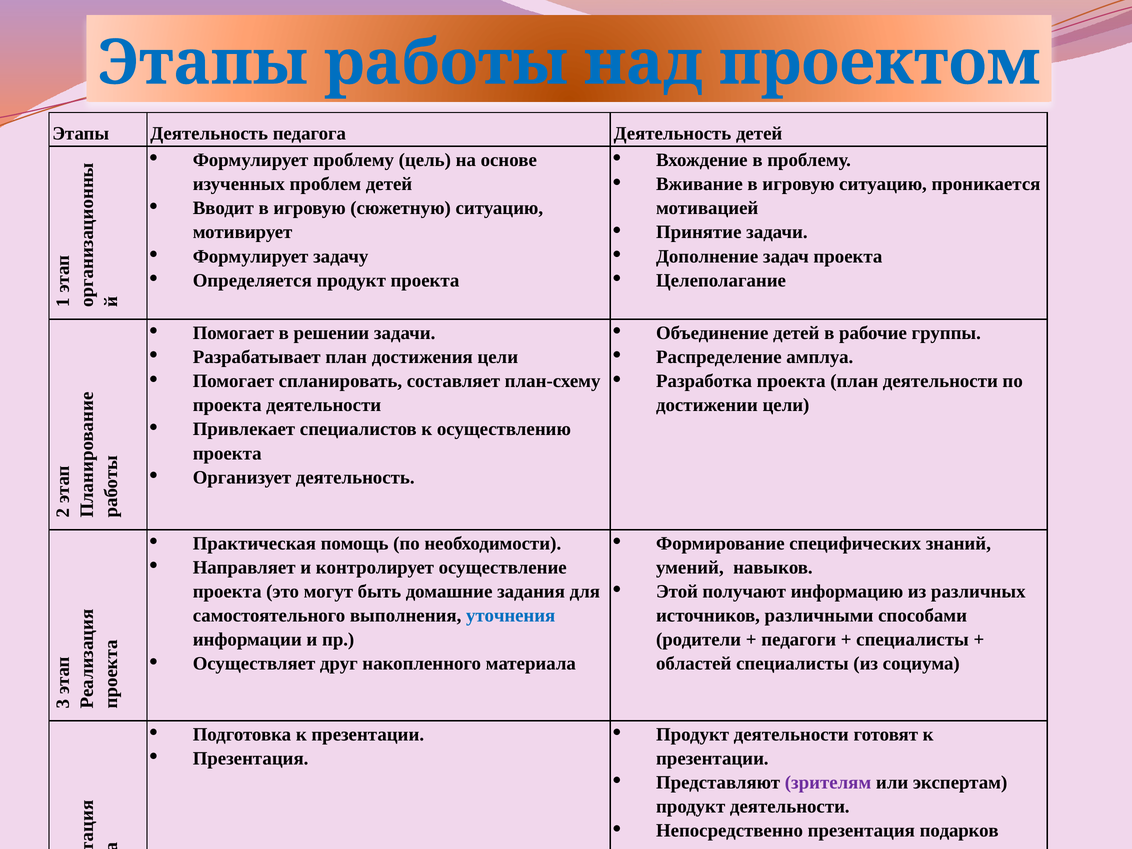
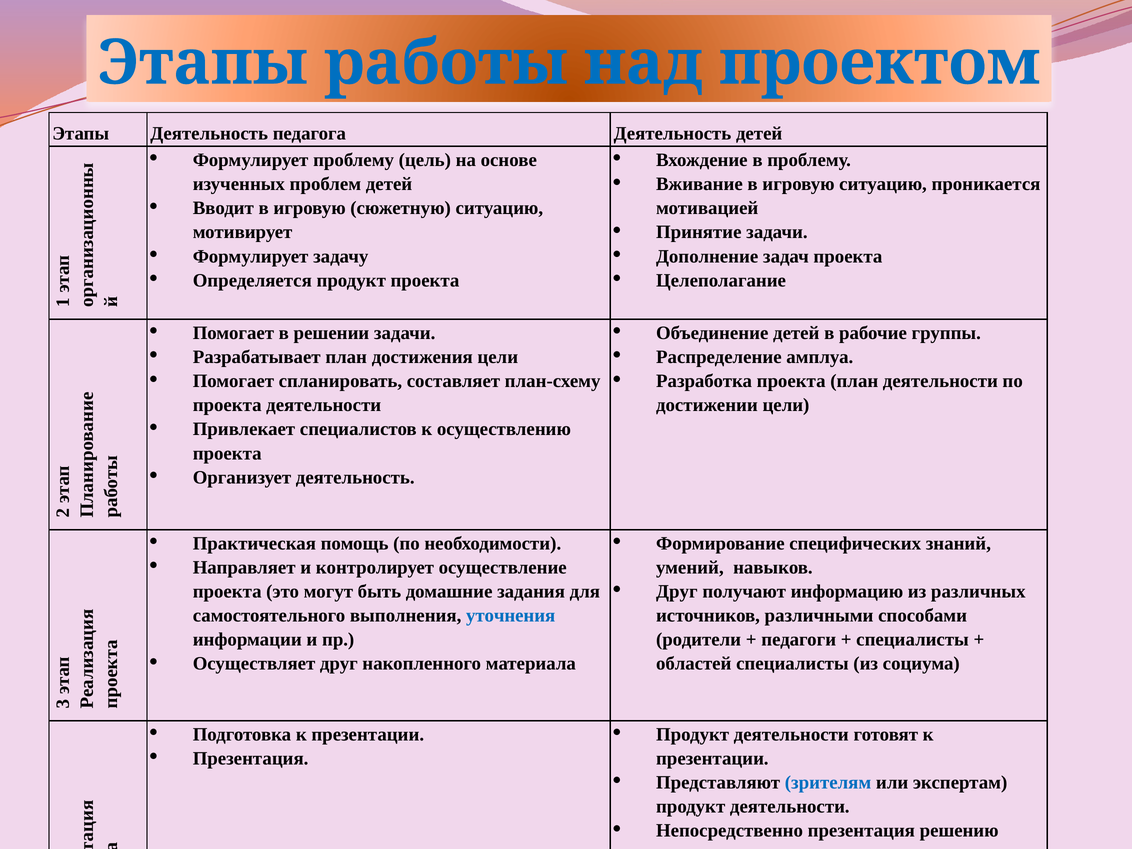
Этой: Этой -> Друг (677, 592)
зрителям colour: purple -> blue (828, 783)
подарков: подарков -> решению (959, 831)
